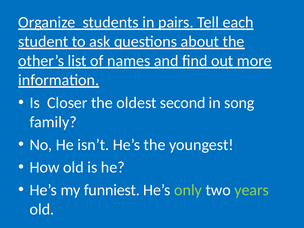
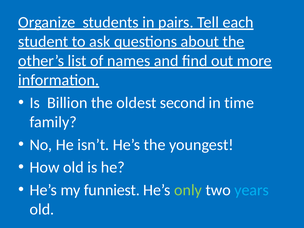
Closer: Closer -> Billion (67, 103)
song: song -> time (239, 103)
years colour: light green -> light blue (252, 190)
